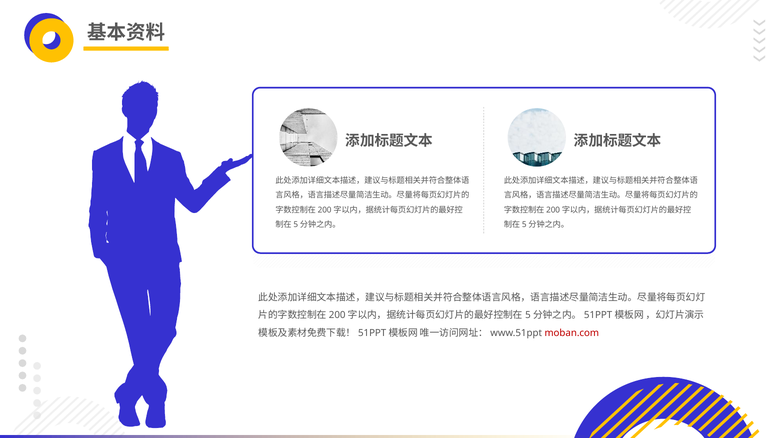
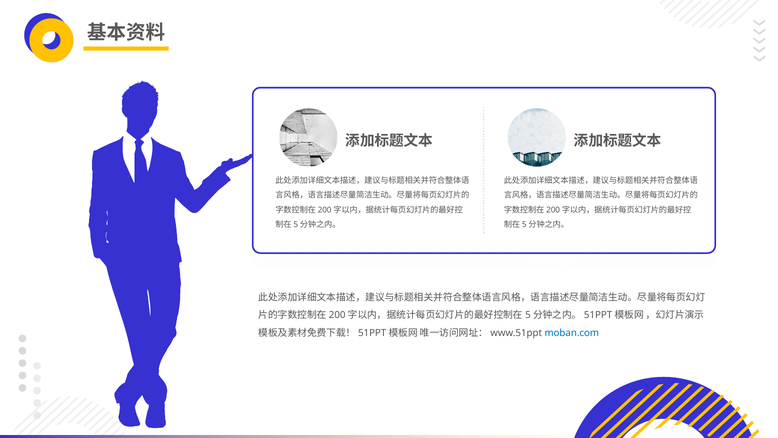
moban.com colour: red -> blue (572, 333)
